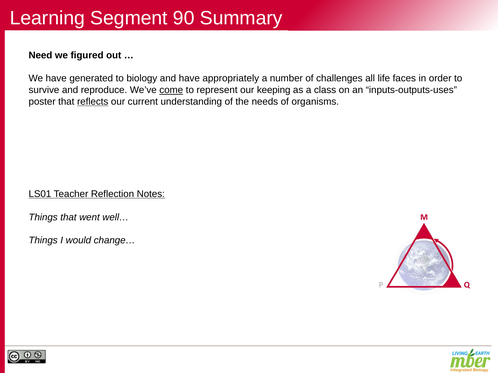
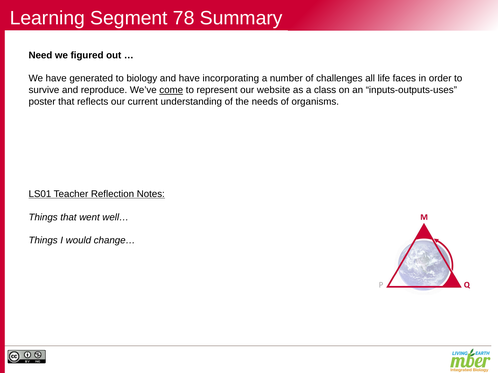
90: 90 -> 78 (184, 18)
appropriately: appropriately -> incorporating (231, 79)
keeping: keeping -> website (274, 90)
reflects underline: present -> none (93, 102)
